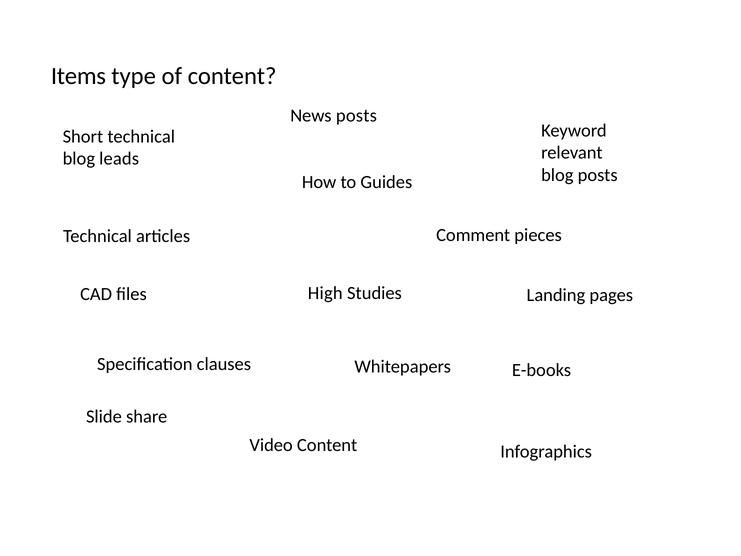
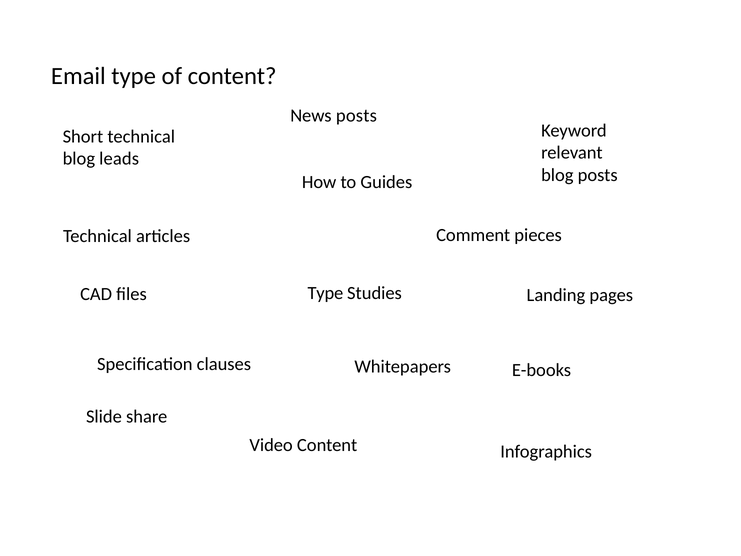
Items: Items -> Email (78, 76)
files High: High -> Type (325, 293)
